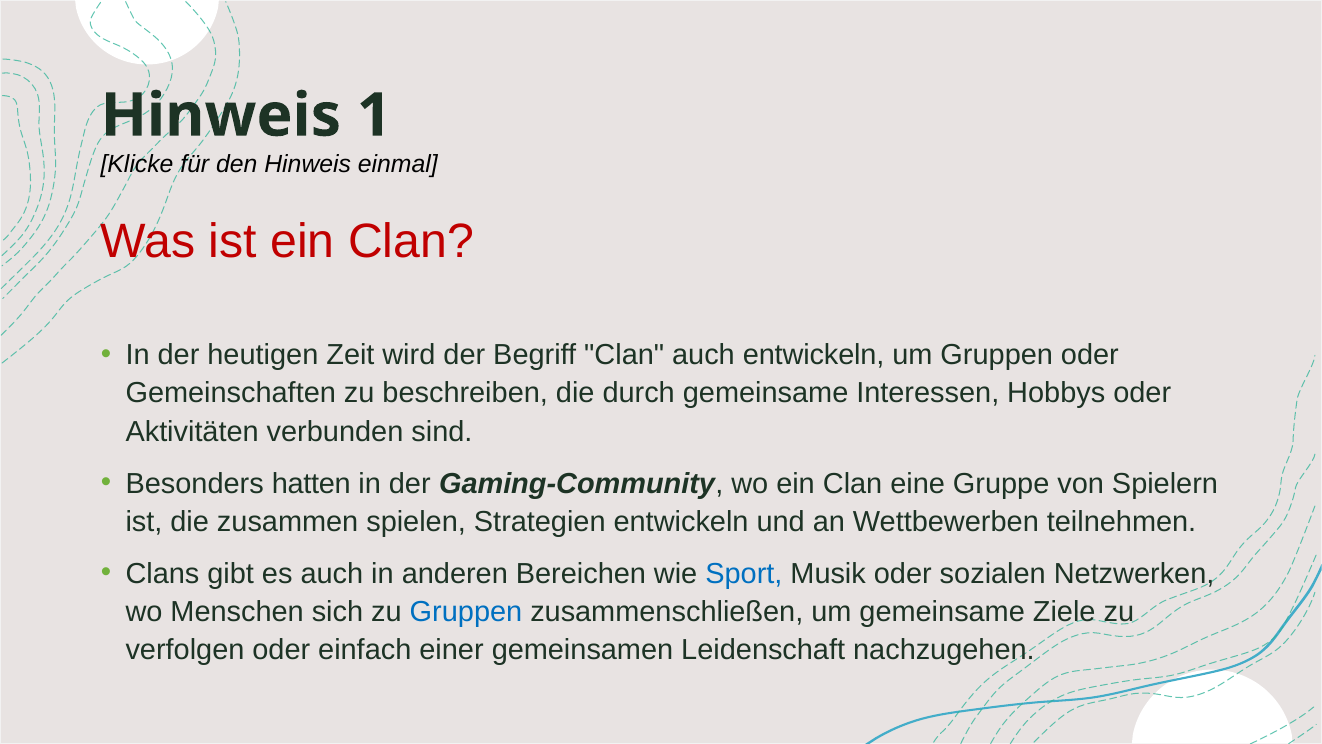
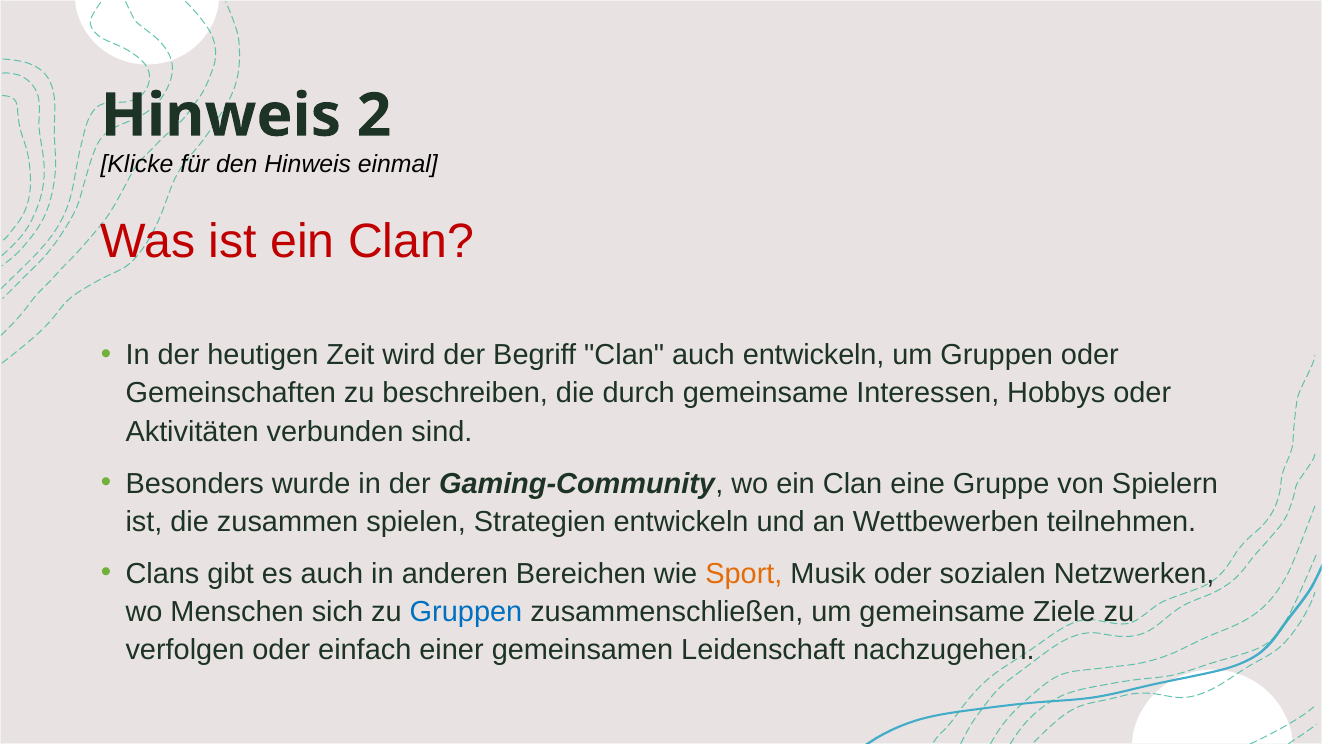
1: 1 -> 2 (374, 116)
hatten: hatten -> wurde (311, 483)
Sport colour: blue -> orange (744, 573)
